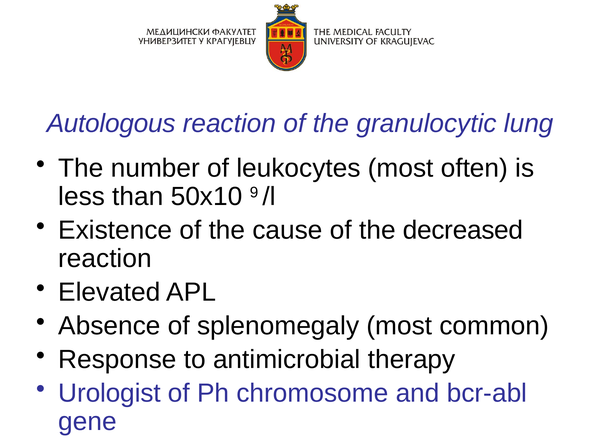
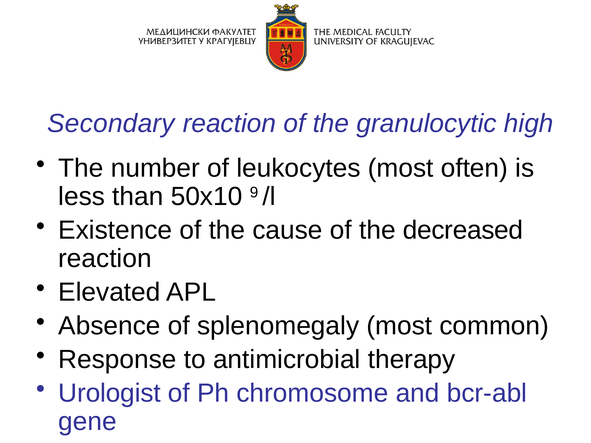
Autologous: Autologous -> Secondary (111, 123)
lung: lung -> high (529, 123)
